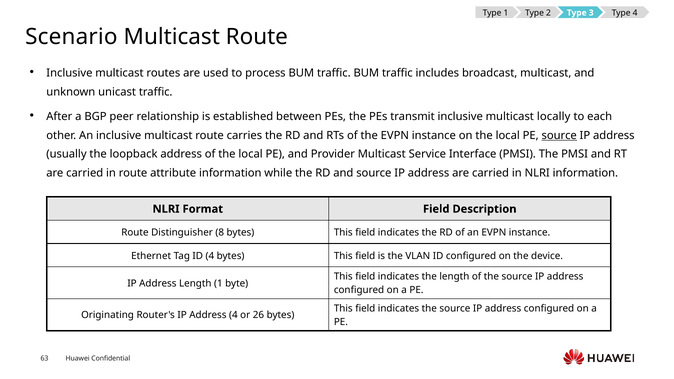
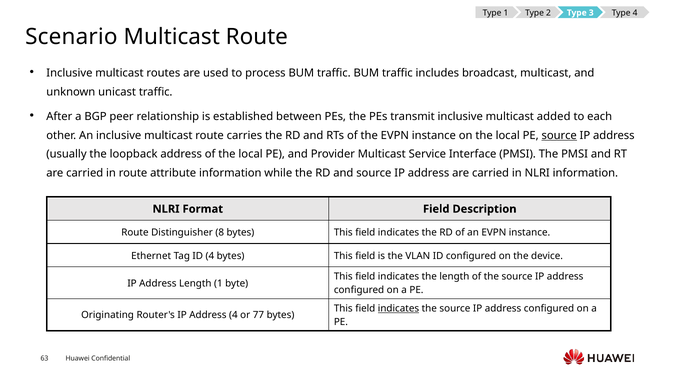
locally: locally -> added (554, 117)
indicates underline: none -> present (398, 309)
26: 26 -> 77 (258, 315)
